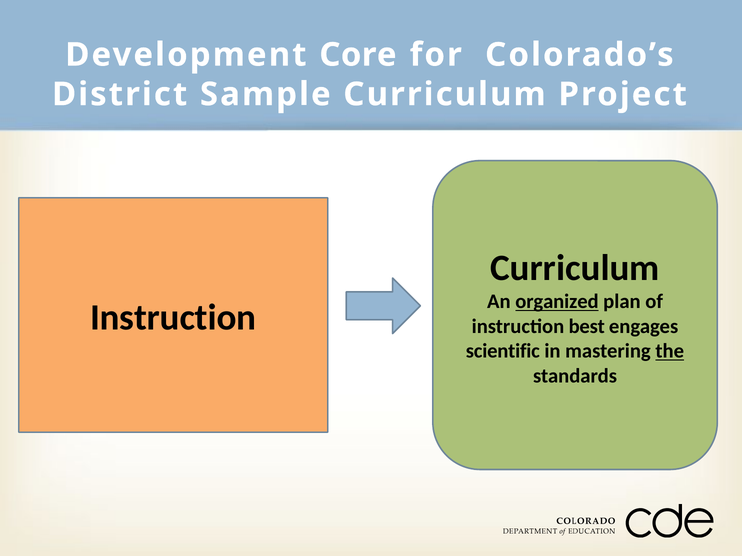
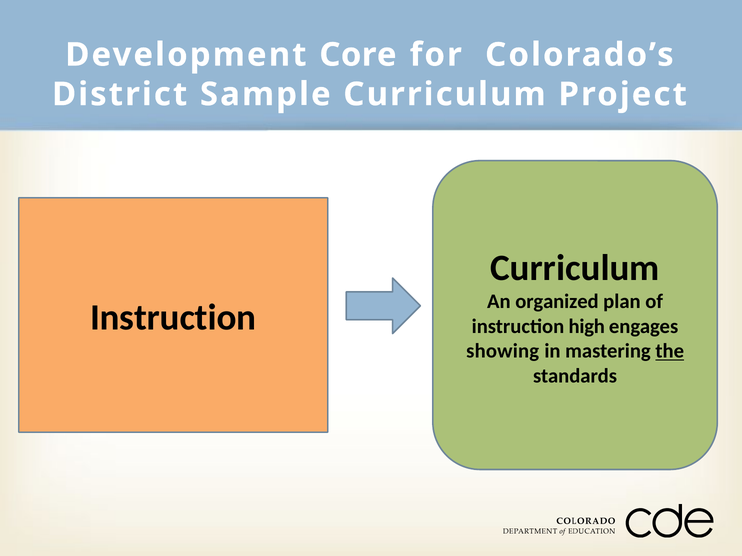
organized underline: present -> none (557, 302)
best: best -> high (587, 327)
scientific: scientific -> showing (503, 351)
